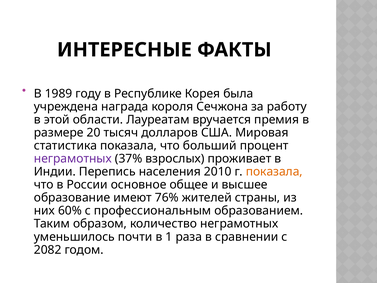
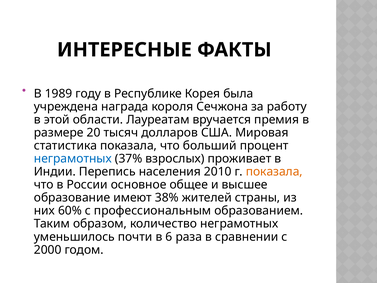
неграмотных colour: purple -> blue (73, 159)
76%: 76% -> 38% (167, 198)
1: 1 -> 6 (169, 237)
2082: 2082 -> 2000 (48, 250)
